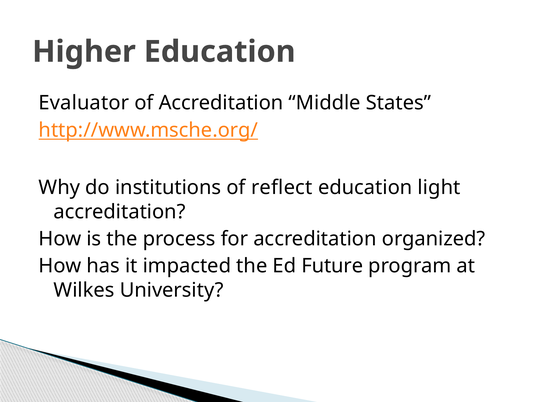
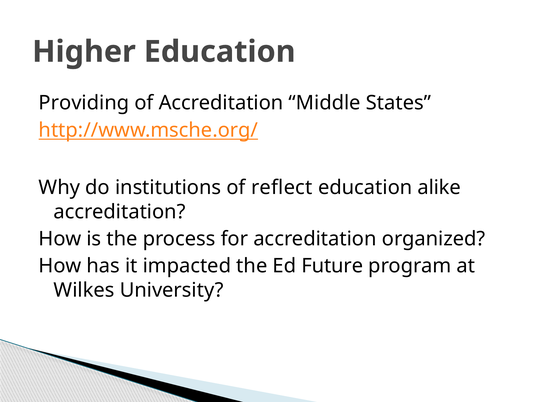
Evaluator: Evaluator -> Providing (84, 103)
light: light -> alike (439, 188)
